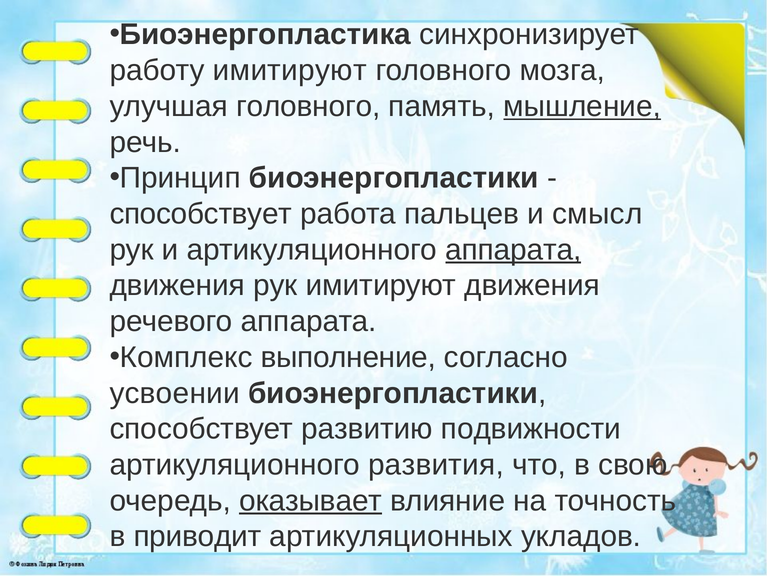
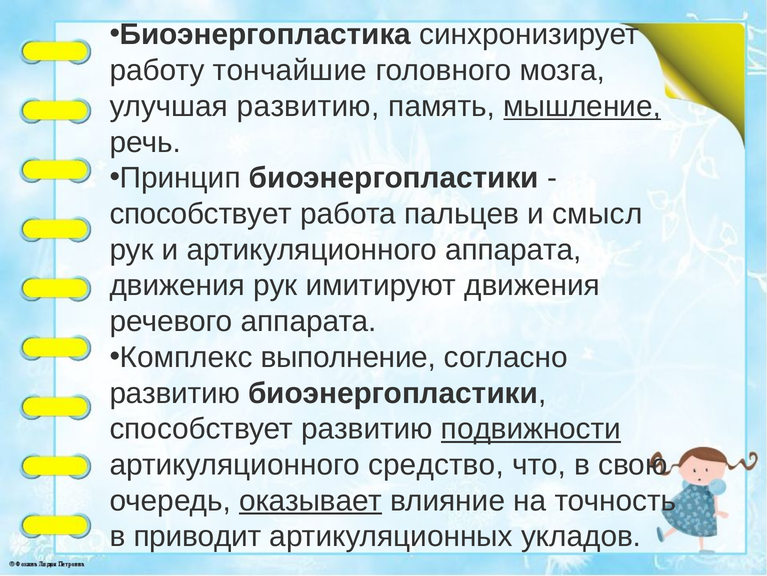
работу имитируют: имитируют -> тончайшие (290, 70)
улучшая головного: головного -> развитию (308, 106)
аппарата underline: present -> none (513, 249)
усвоении: усвоении -> развитию (175, 393)
подвижности underline: none -> present (531, 428)
развития: развития -> средство (436, 464)
